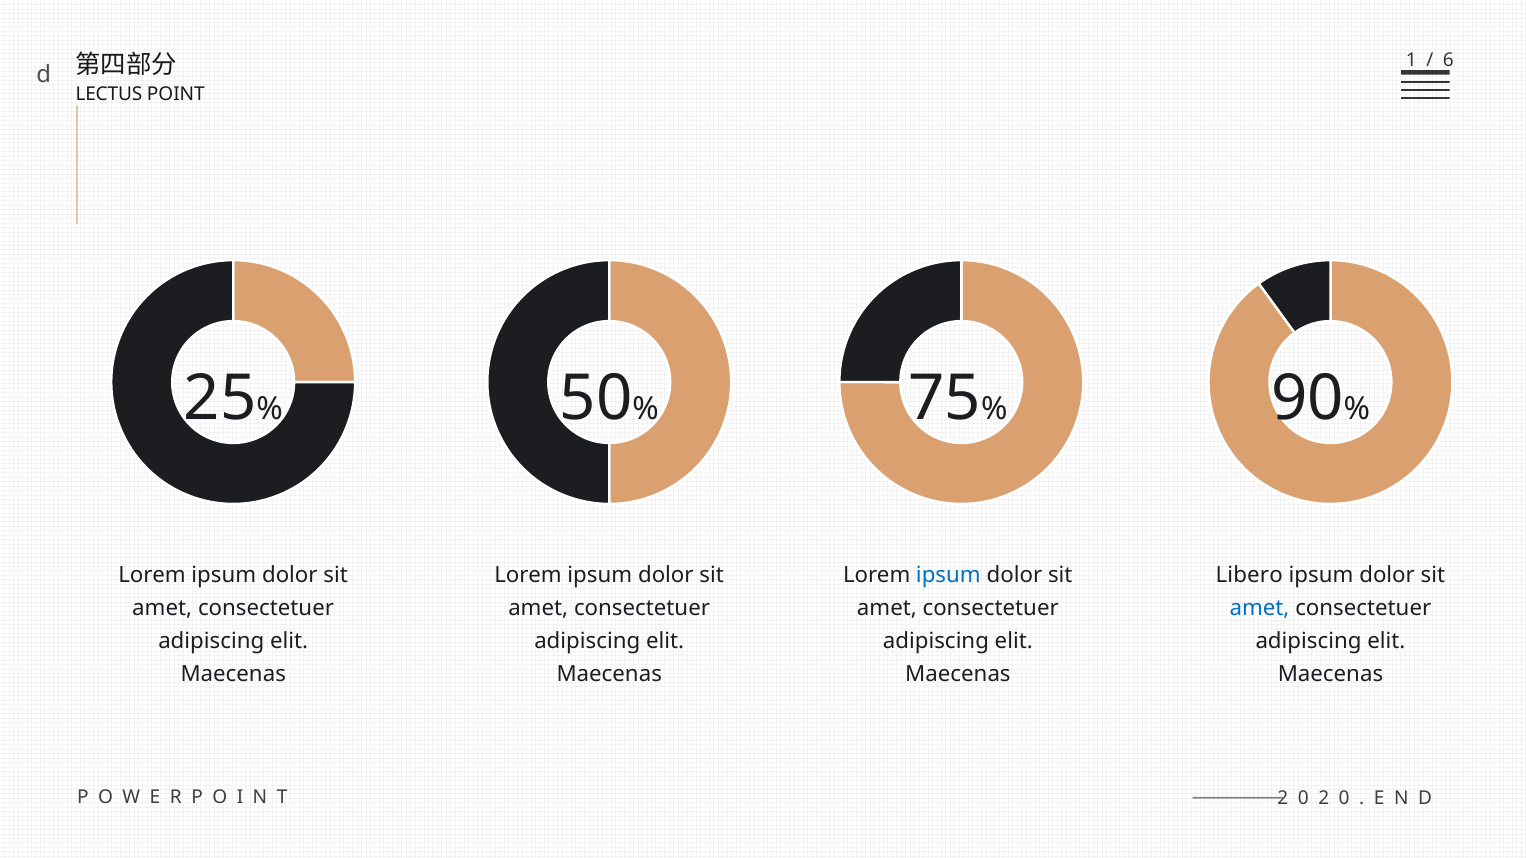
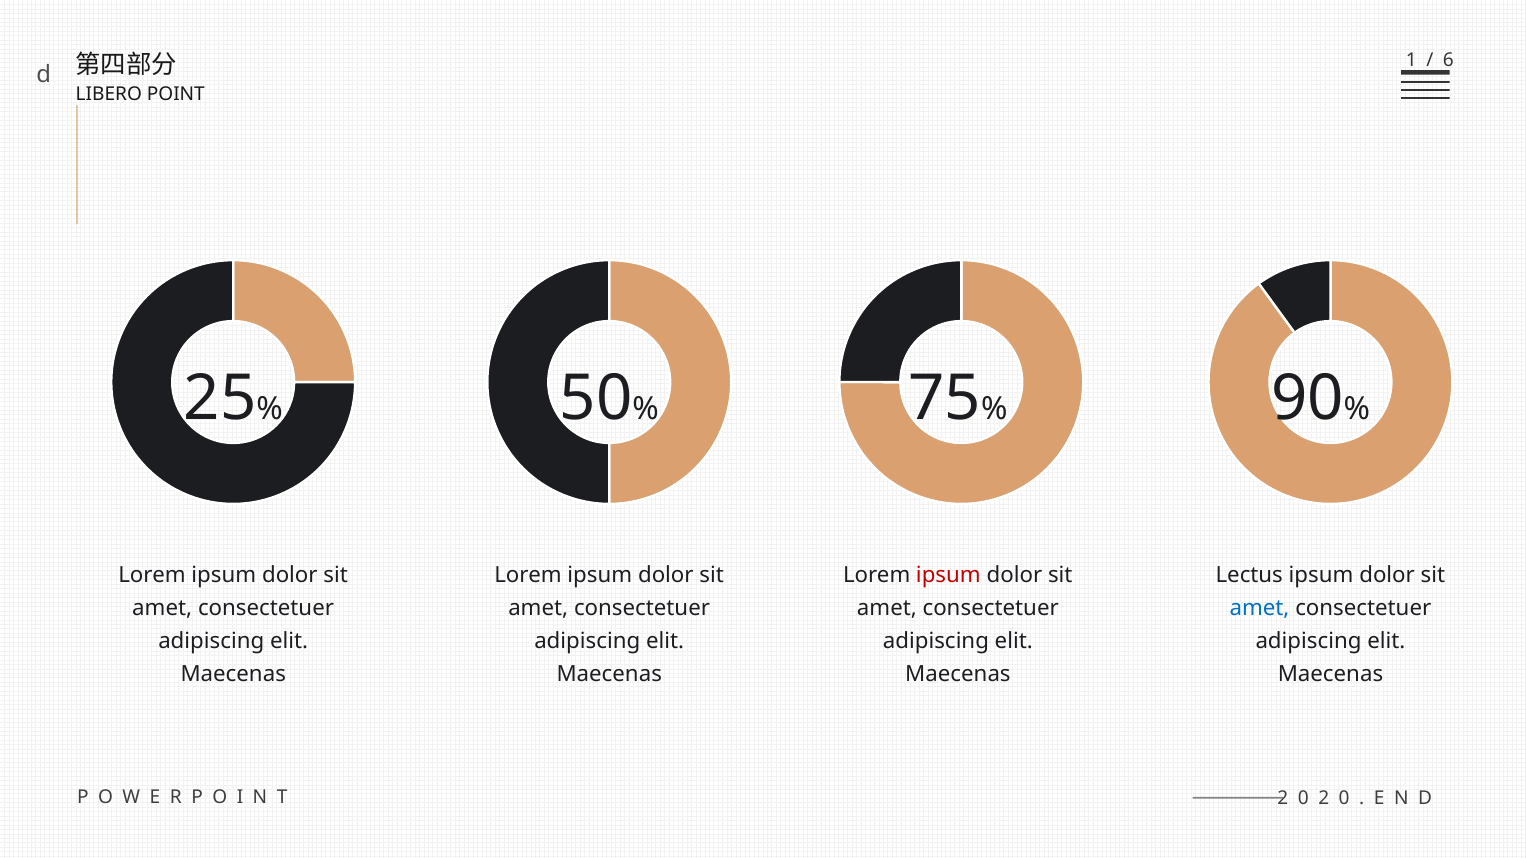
LECTUS: LECTUS -> LIBERO (109, 94)
ipsum colour: blue -> red (948, 576)
Libero: Libero -> Lectus (1249, 576)
